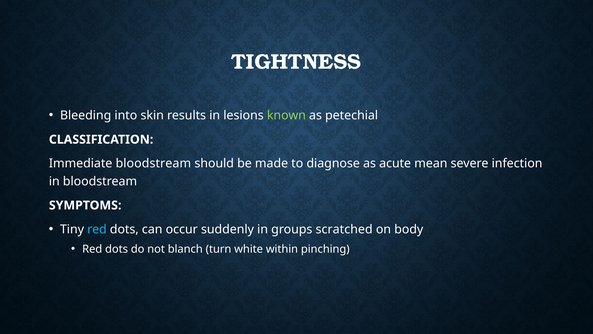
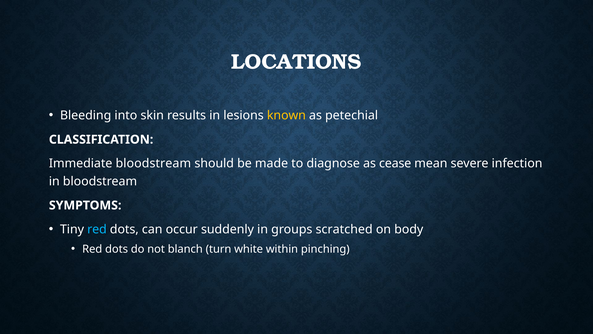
TIGHTNESS: TIGHTNESS -> LOCATIONS (296, 62)
known colour: light green -> yellow (286, 115)
acute: acute -> cease (395, 163)
